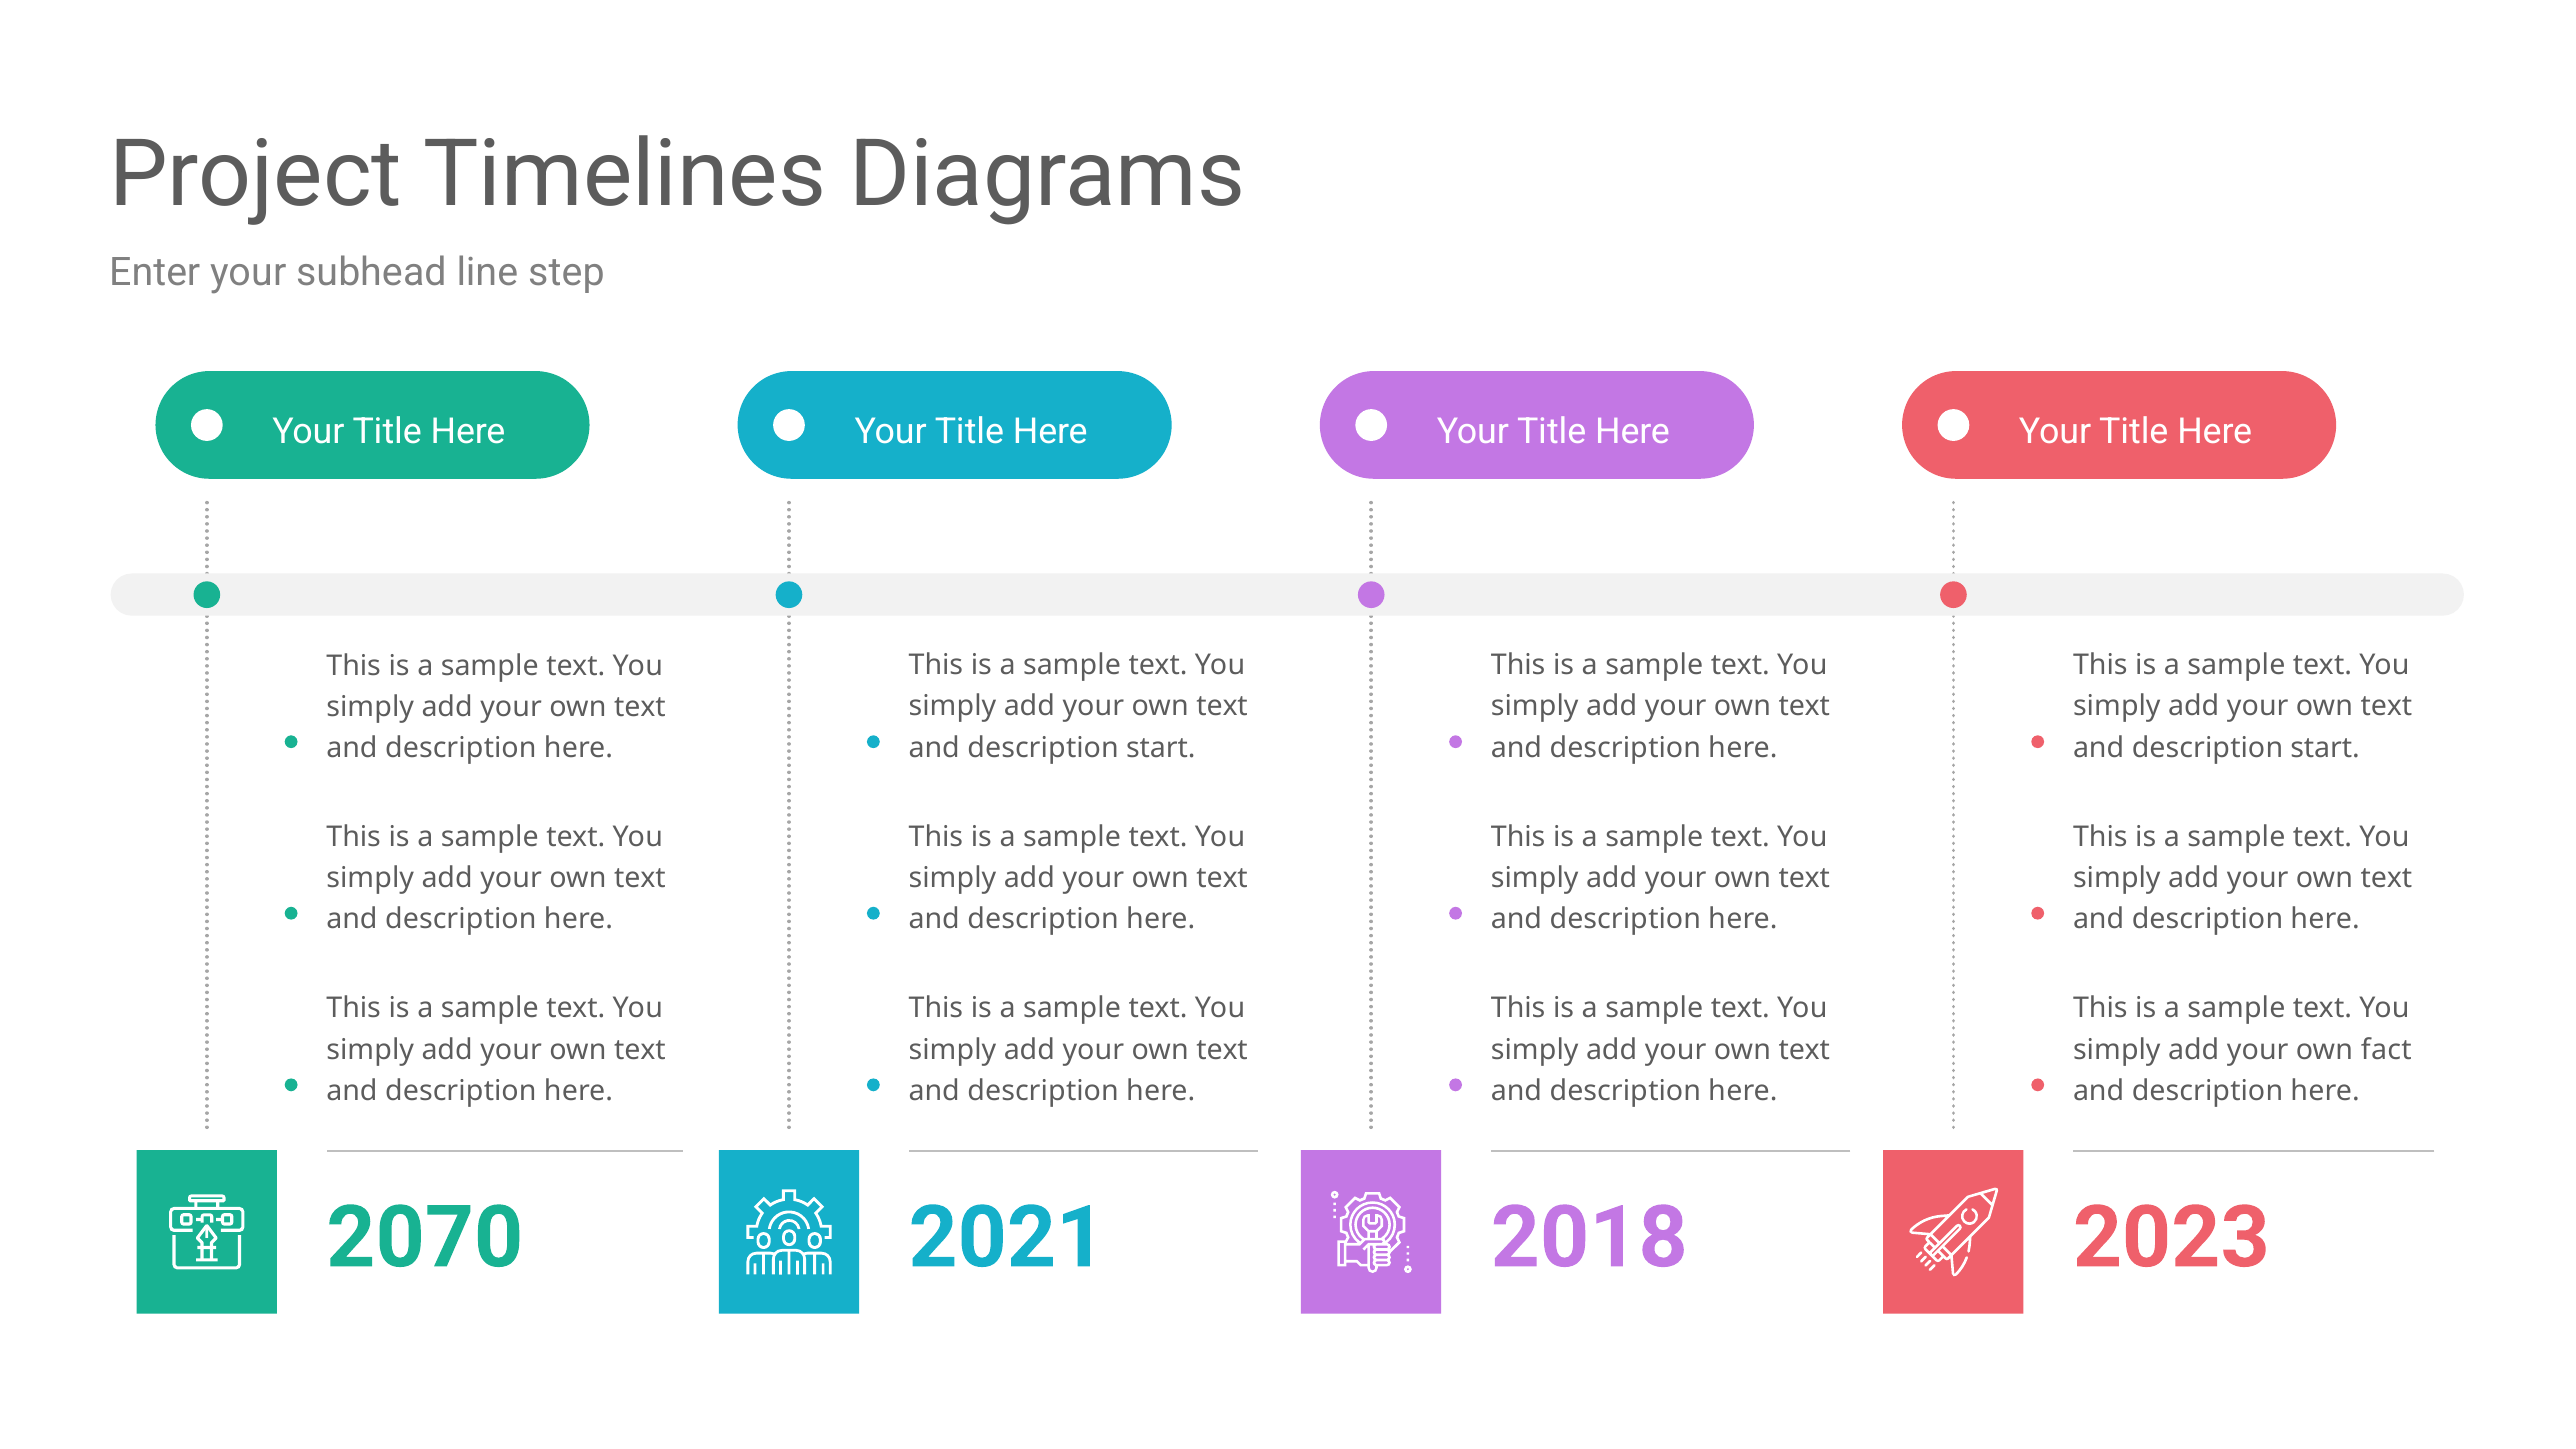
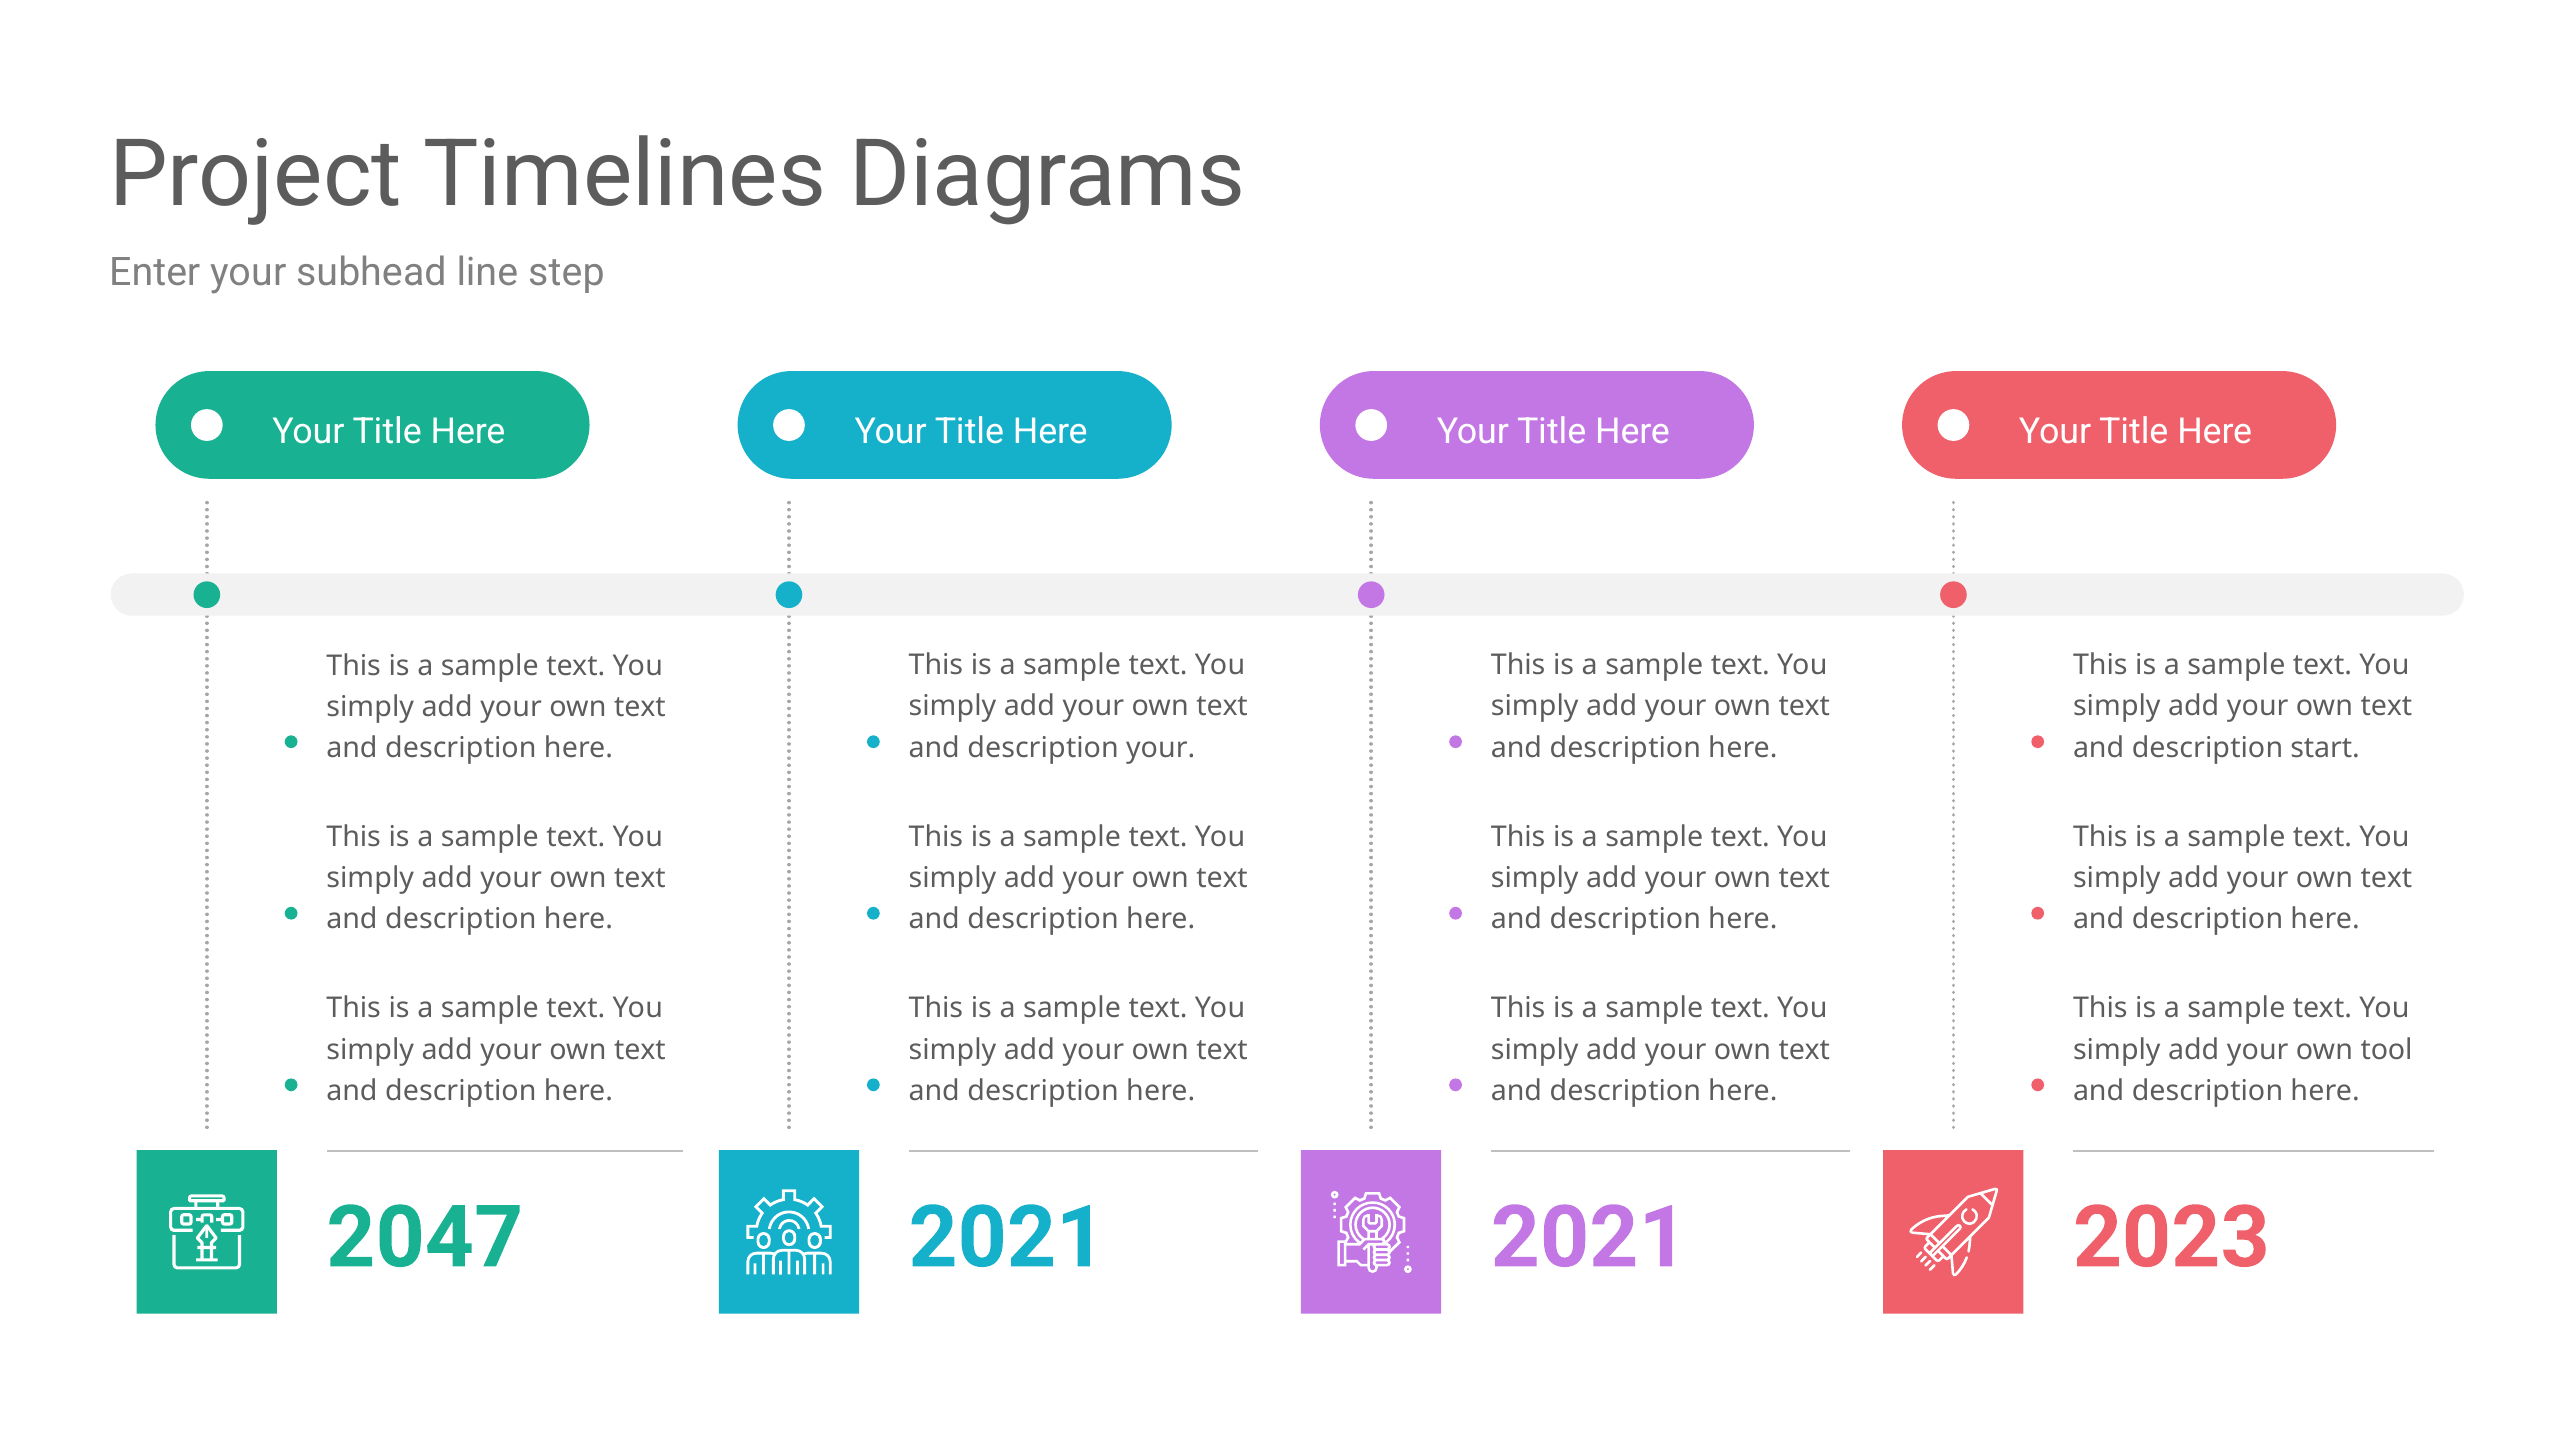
start: start -> your (1161, 748)
fact: fact -> tool (2387, 1050)
2070: 2070 -> 2047 (425, 1238)
2018: 2018 -> 2021 (1589, 1238)
